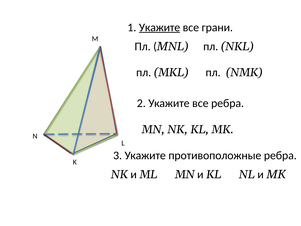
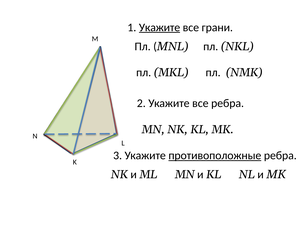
противоположные underline: none -> present (215, 155)
